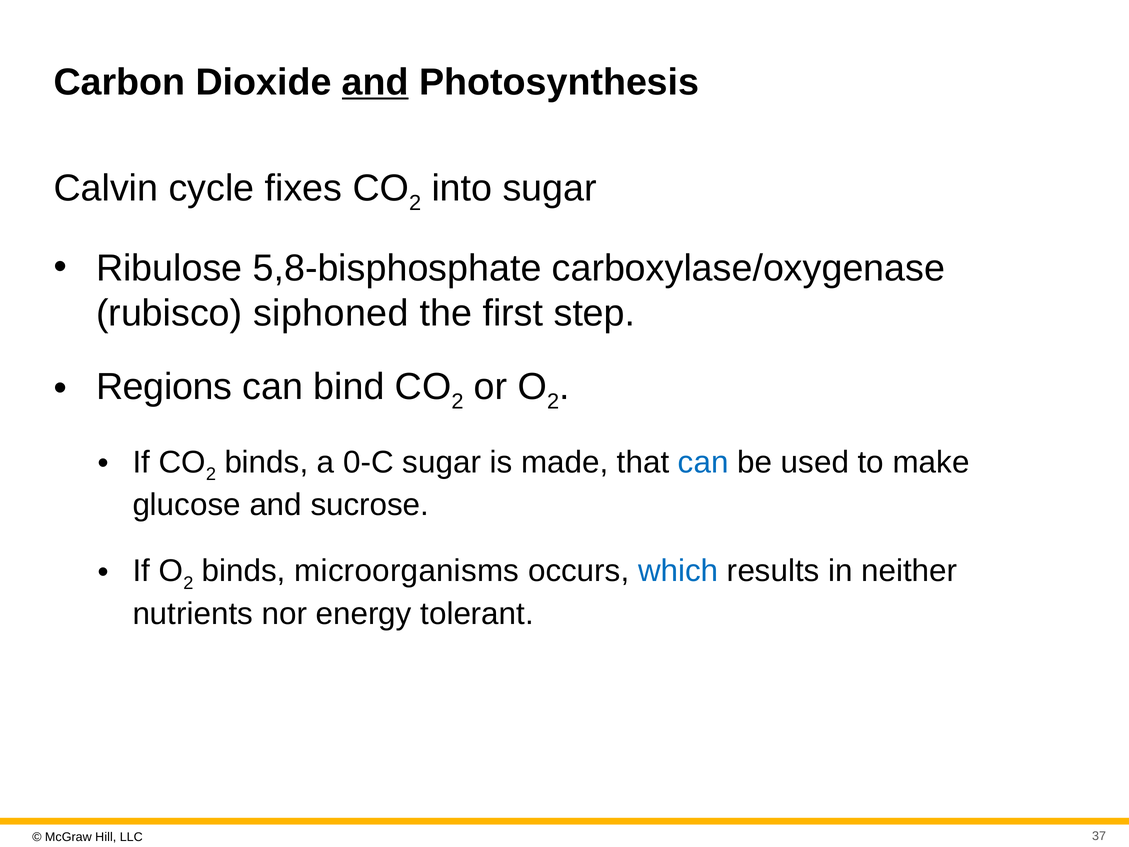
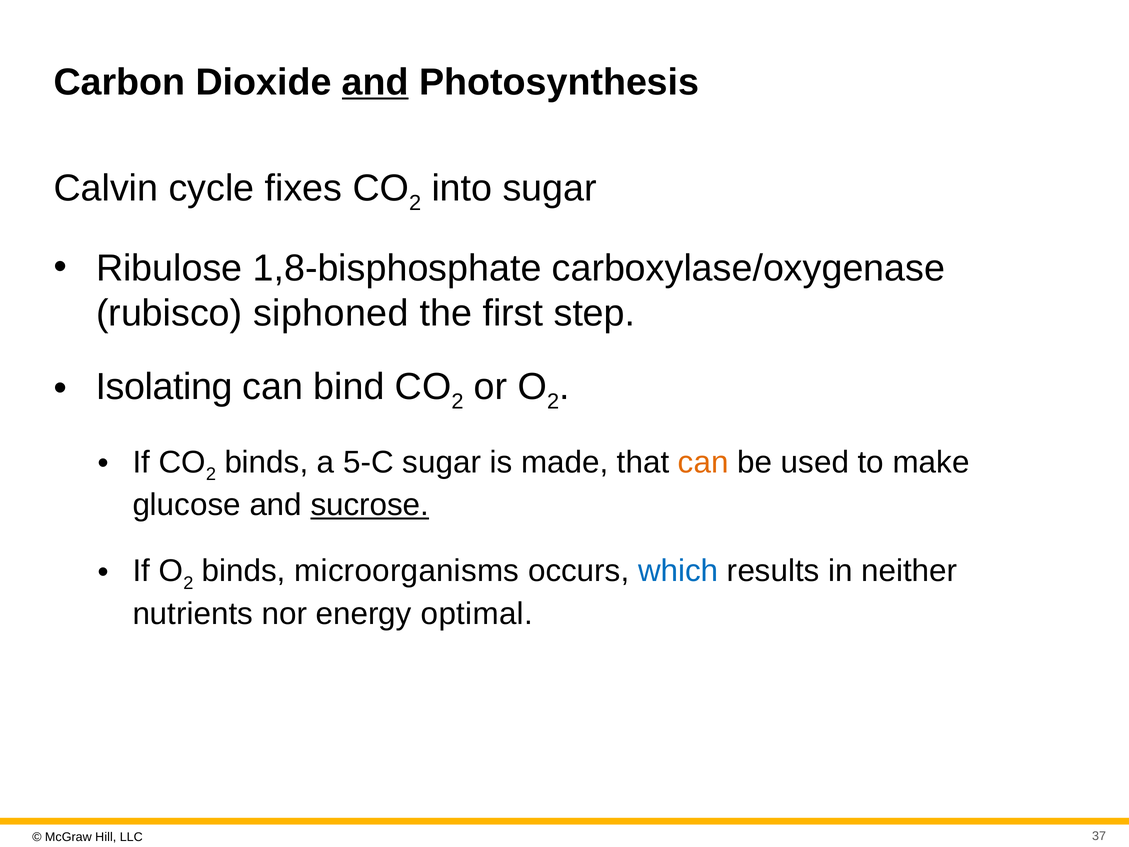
5,8-bisphosphate: 5,8-bisphosphate -> 1,8-bisphosphate (397, 268)
Regions: Regions -> Isolating (164, 387)
0-C: 0-C -> 5-C (368, 462)
can colour: blue -> orange (703, 462)
sucrose underline: none -> present (370, 505)
tolerant: tolerant -> optimal (477, 614)
